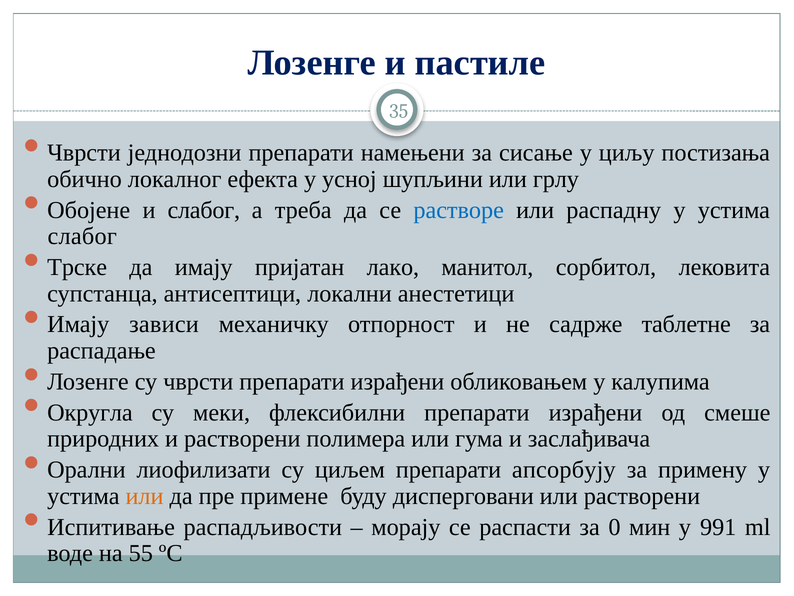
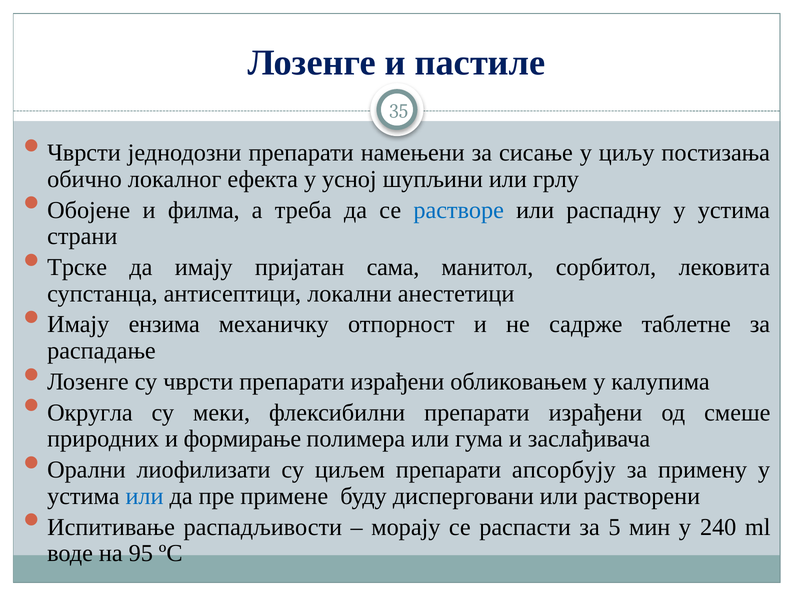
и слабог: слабог -> филма (204, 210)
слабог: слабог -> страни (82, 236)
лако: лако -> сама (393, 267)
зависи: зависи -> ензима (164, 324)
и растворени: растворени -> формирање (242, 438)
или colour: orange -> blue (145, 496)
0: 0 -> 5 (614, 527)
991: 991 -> 240 (718, 527)
55: 55 -> 95 (141, 553)
